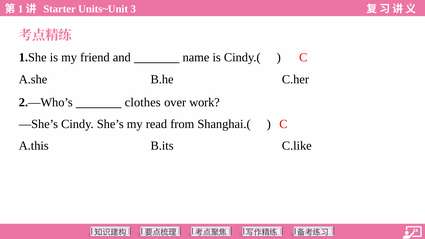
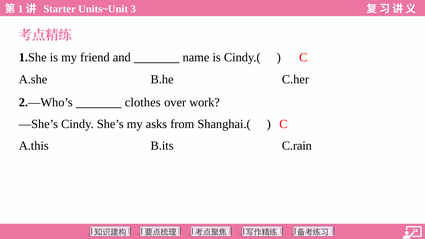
read: read -> asks (156, 124)
C.like: C.like -> C.rain (297, 146)
